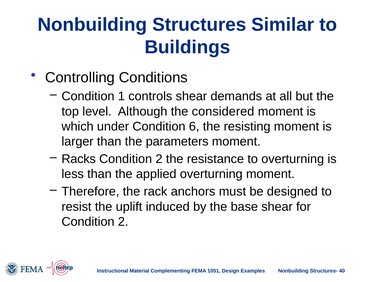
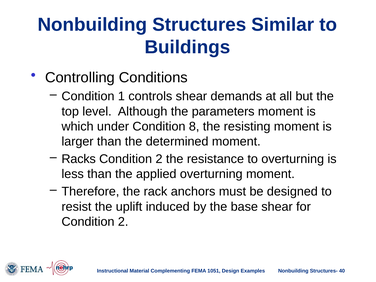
considered: considered -> parameters (223, 111)
6: 6 -> 8 (194, 126)
parameters: parameters -> determined (177, 141)
